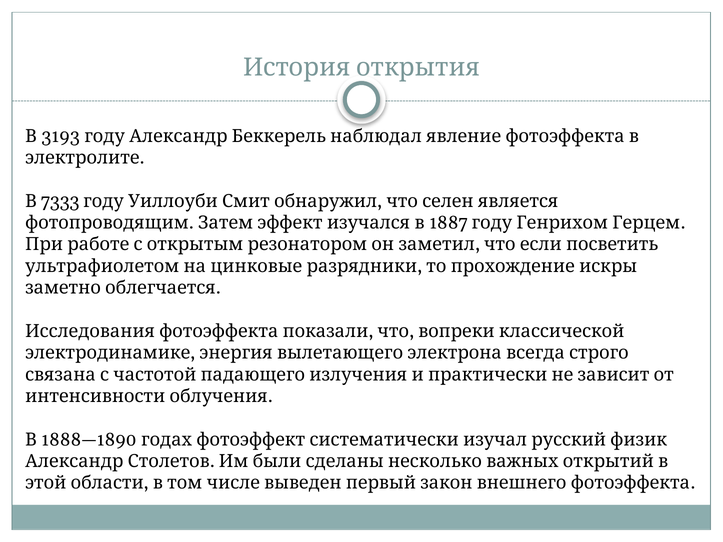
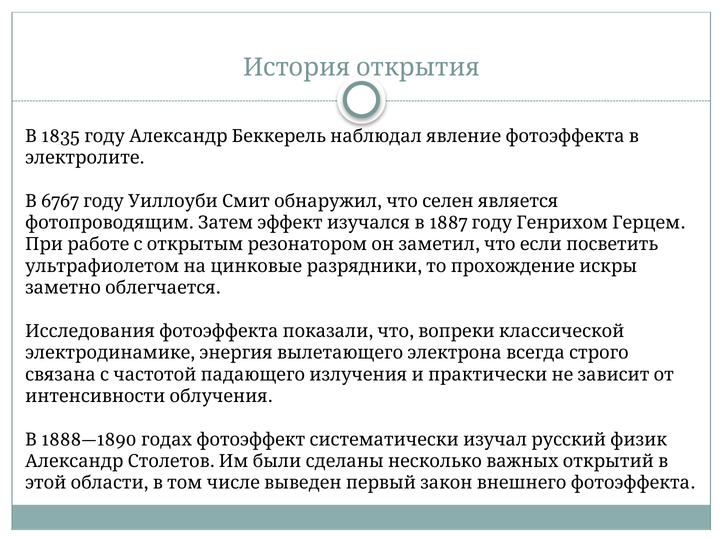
3193: 3193 -> 1835 (61, 136)
7333: 7333 -> 6767 (60, 201)
